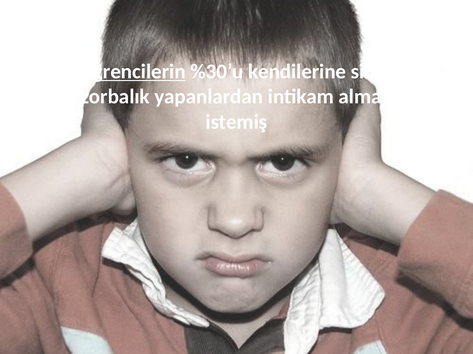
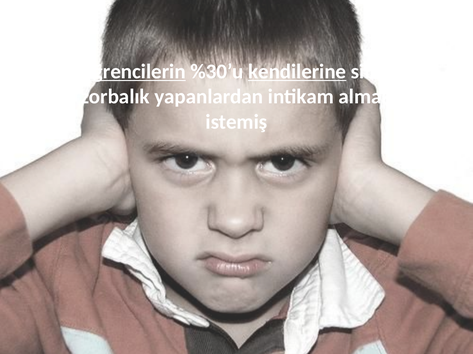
kendilerine underline: none -> present (297, 72)
